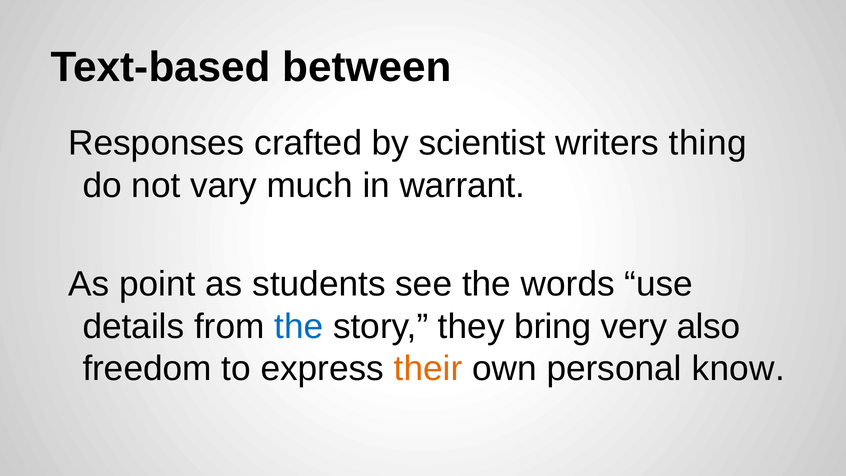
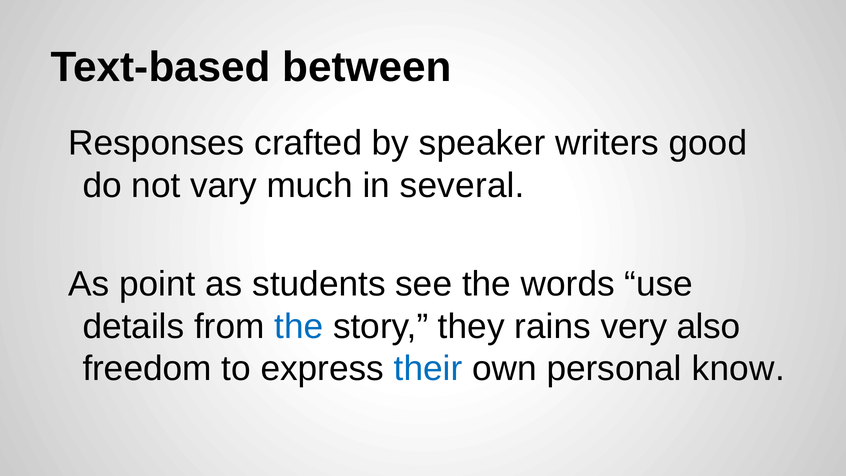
scientist: scientist -> speaker (482, 143)
thing: thing -> good (708, 143)
warrant: warrant -> several (462, 185)
bring: bring -> rains (553, 326)
their colour: orange -> blue (428, 369)
